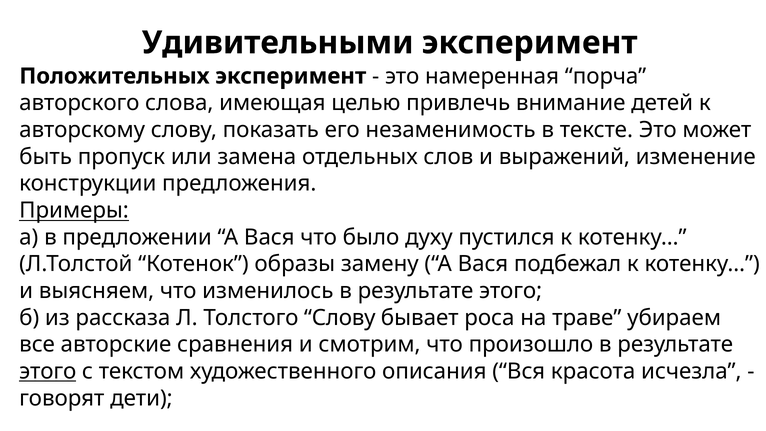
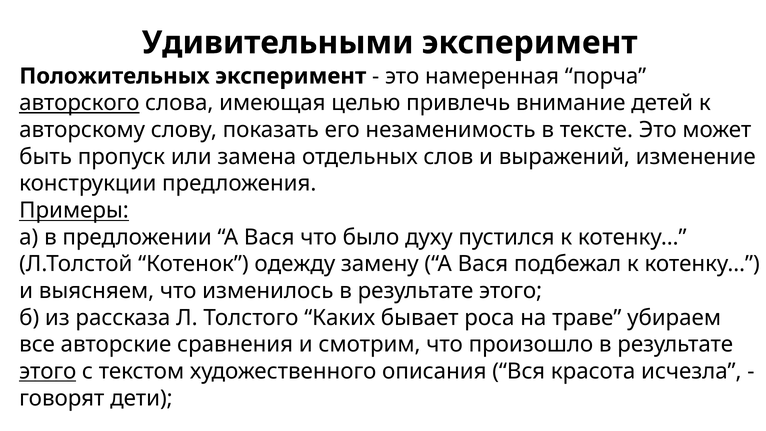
авторского underline: none -> present (79, 103)
образы: образы -> одежду (295, 264)
Толстого Слову: Слову -> Каких (340, 318)
